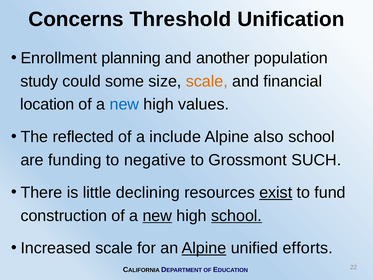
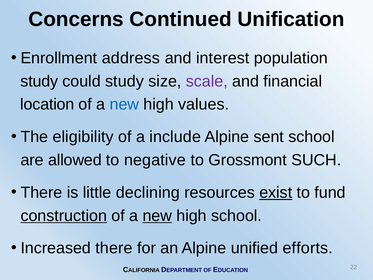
Threshold: Threshold -> Continued (181, 19)
planning: planning -> address (131, 58)
another: another -> interest (223, 58)
could some: some -> study (125, 81)
scale colour: orange -> purple (207, 81)
reflected: reflected -> eligibility (83, 137)
also: also -> sent (269, 137)
funding: funding -> allowed (75, 160)
construction underline: none -> present (64, 216)
school underline: present -> none (237, 216)
Increased scale: scale -> there (114, 248)
Alpine underline: present -> none (204, 248)
